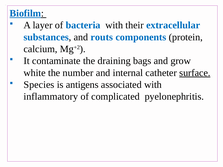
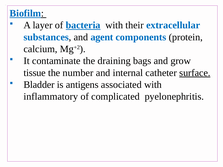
bacteria underline: none -> present (83, 25)
routs: routs -> agent (102, 37)
white: white -> tissue (35, 73)
Species: Species -> Bladder (39, 85)
